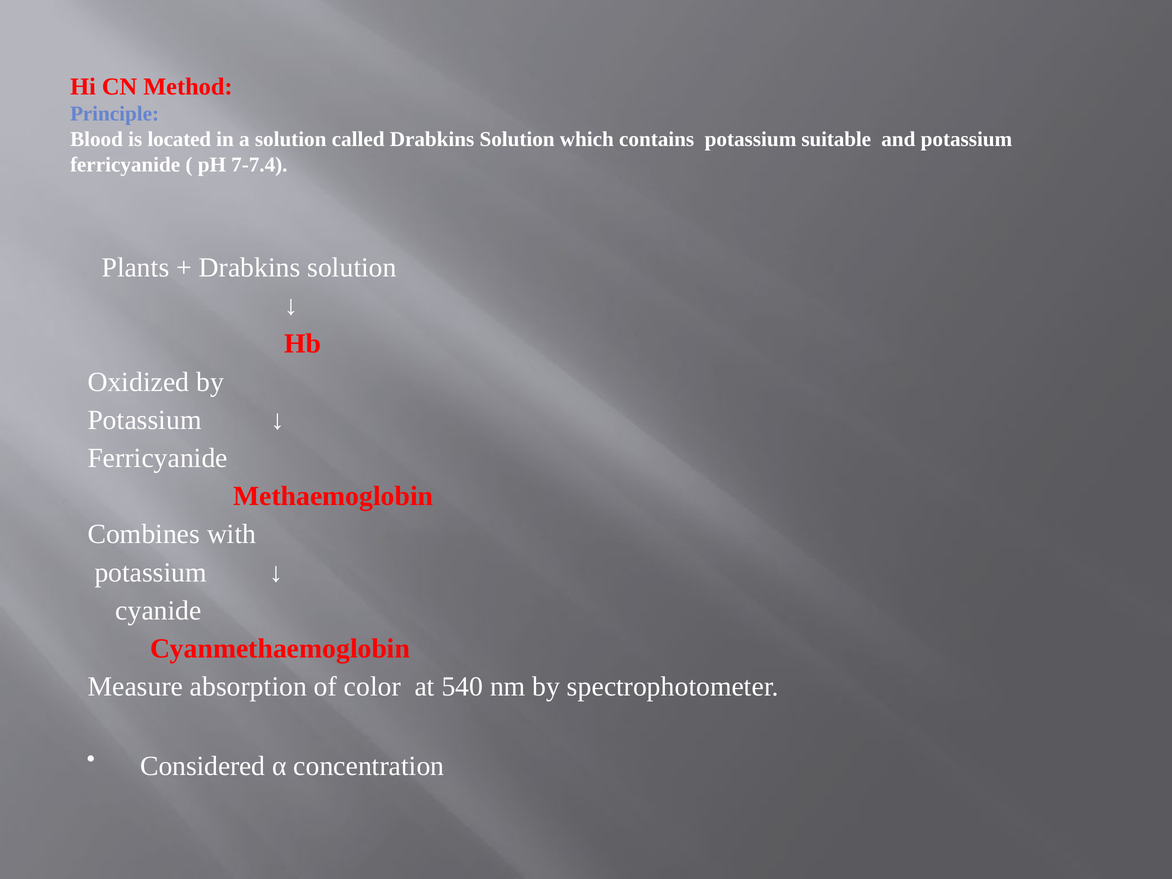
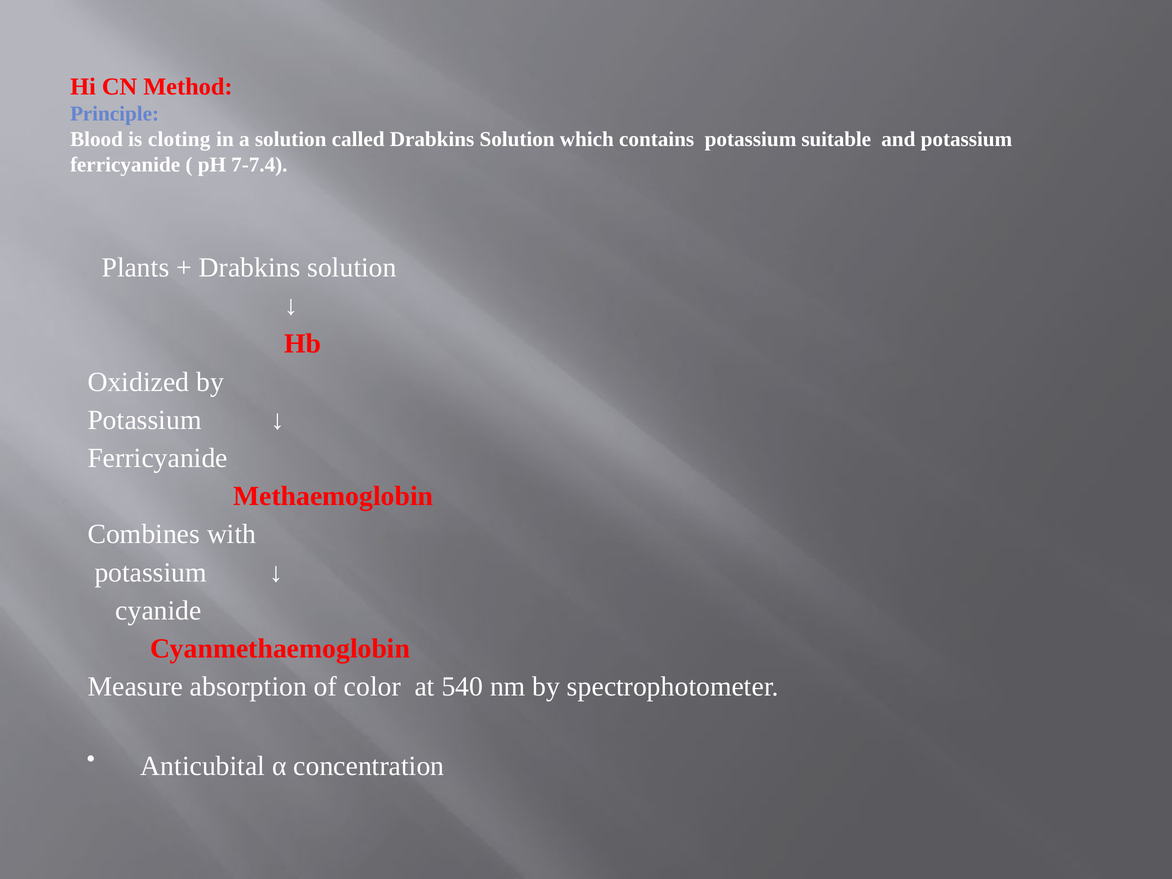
located: located -> cloting (179, 139)
Considered: Considered -> Anticubital (203, 766)
